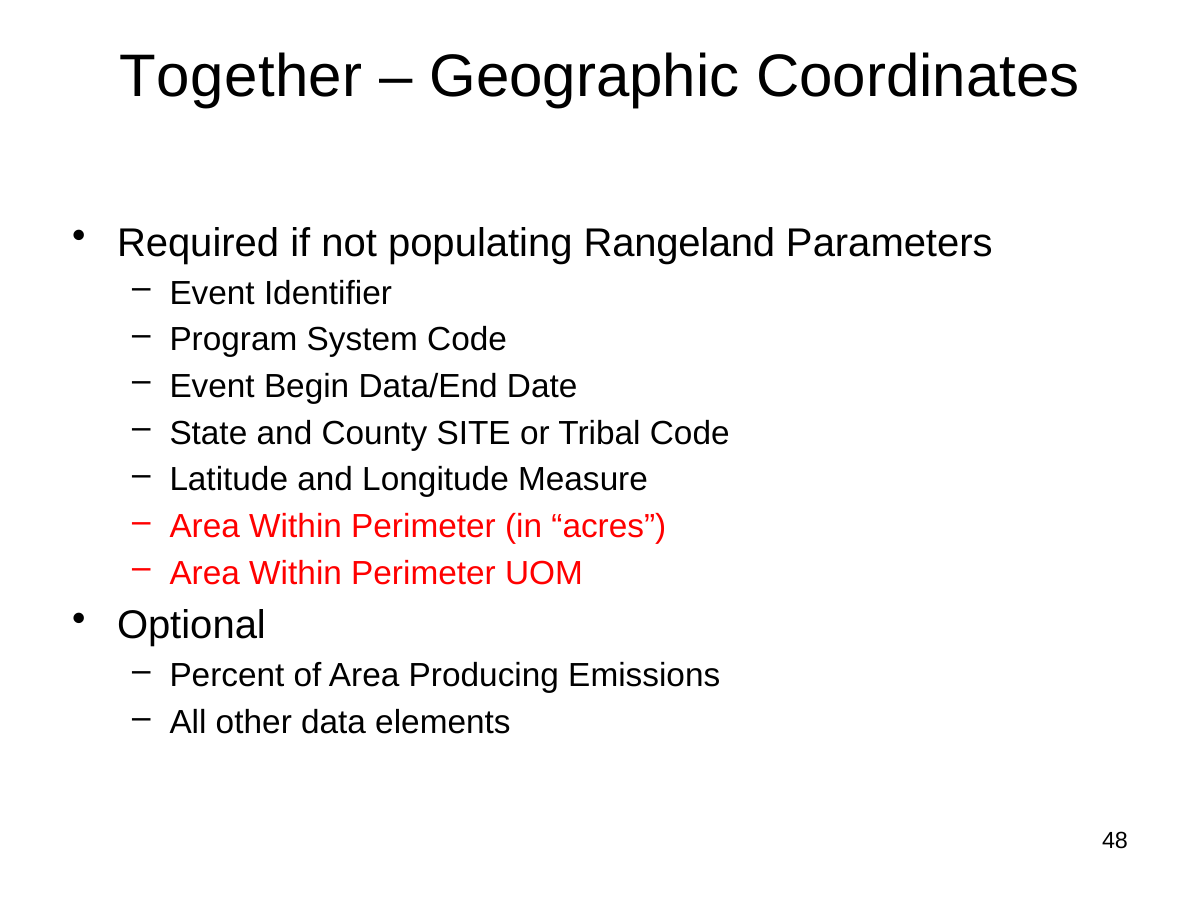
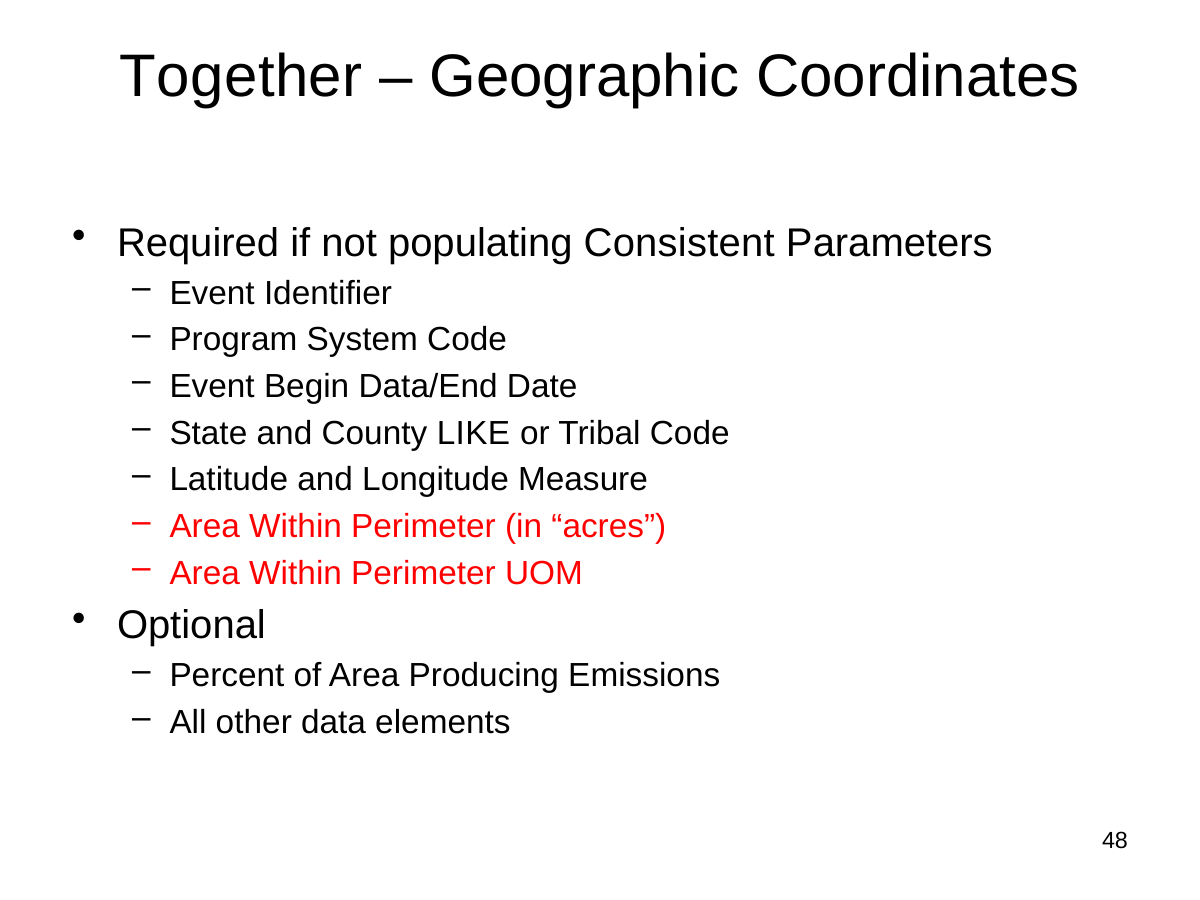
Rangeland: Rangeland -> Consistent (679, 243)
SITE: SITE -> LIKE (473, 433)
